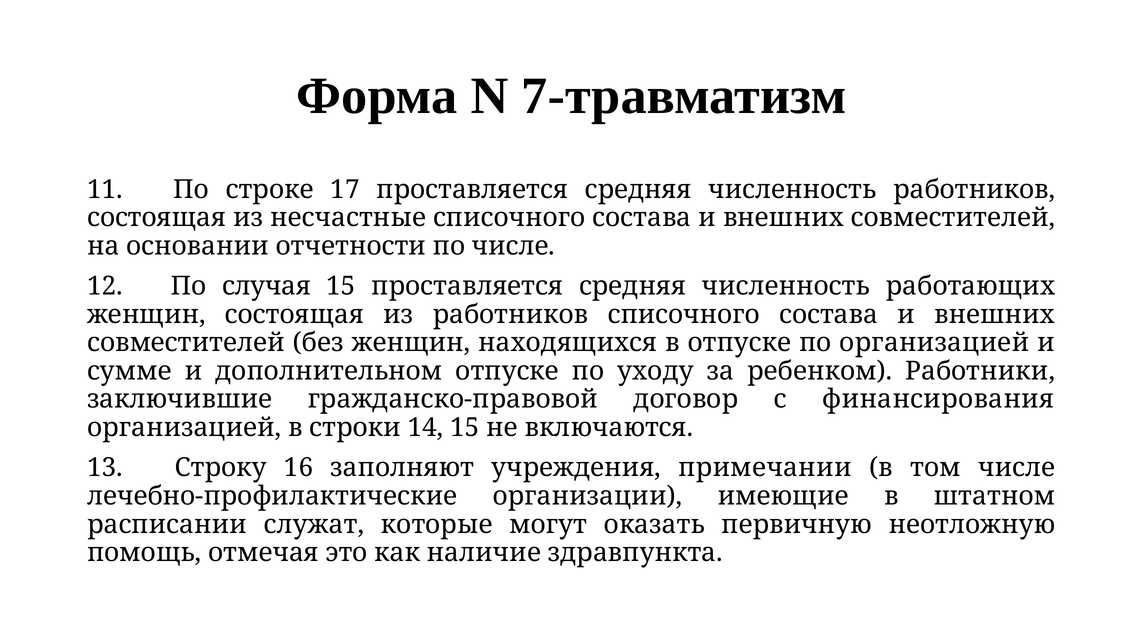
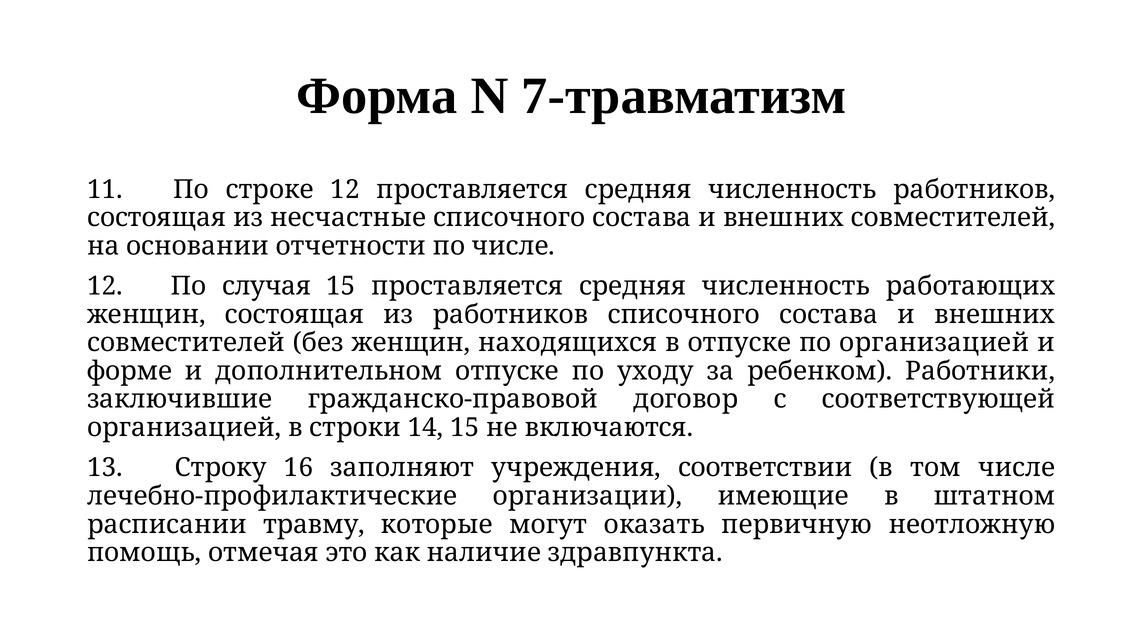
строке 17: 17 -> 12 (345, 189)
сумме: сумме -> форме (129, 371)
финансирования: финансирования -> соответствующей (938, 399)
примечании: примечании -> соответствии (765, 468)
служат: служат -> травму (314, 524)
